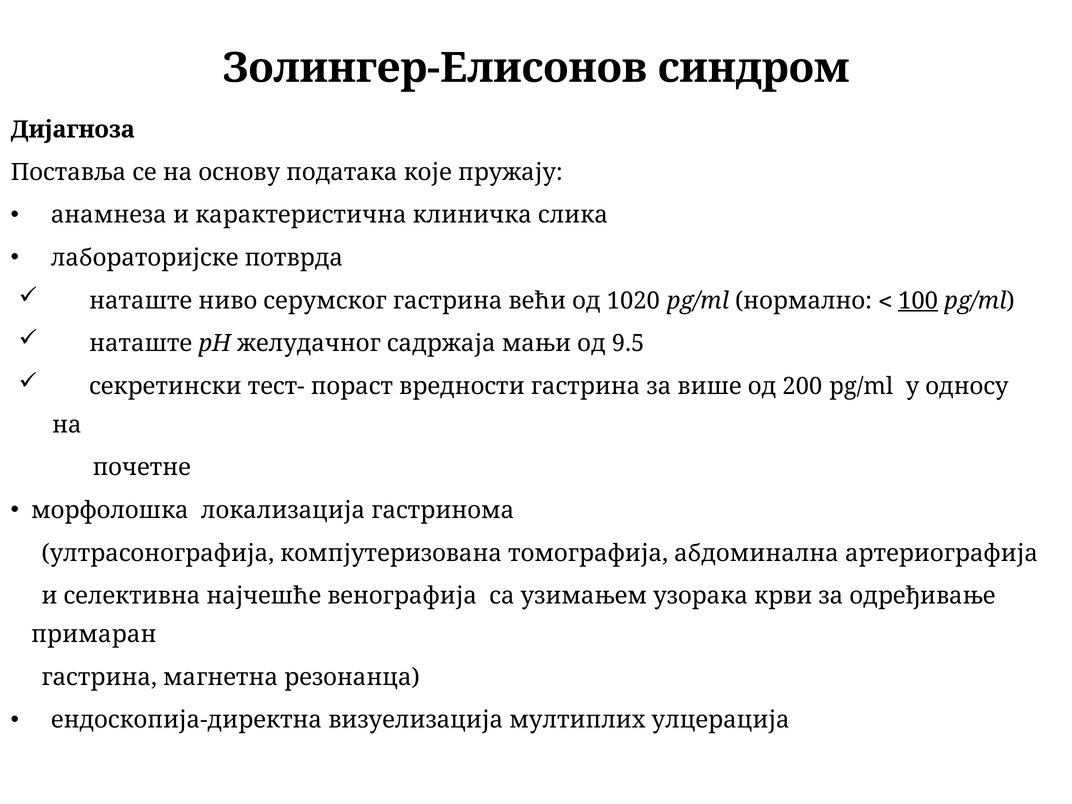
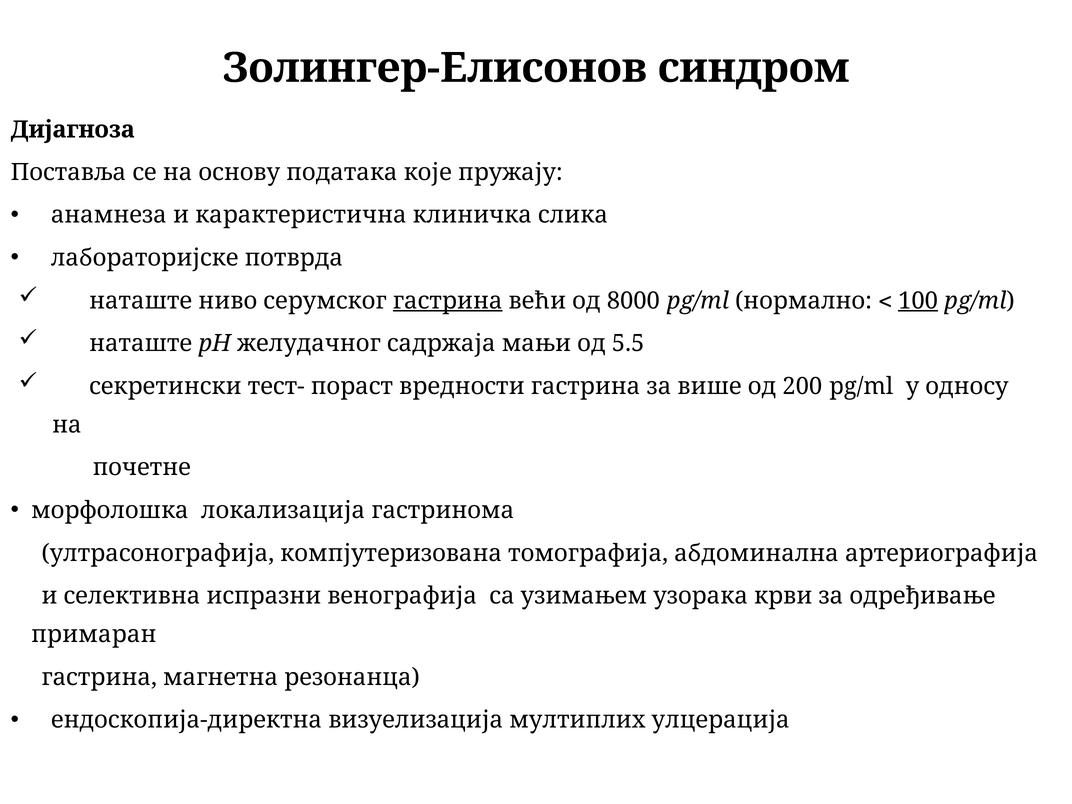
гастрина underline: none -> present (448, 301)
1020: 1020 -> 8000 (633, 301)
9.5: 9.5 -> 5.5 (628, 343)
најчешће: најчешће -> испразни (264, 596)
